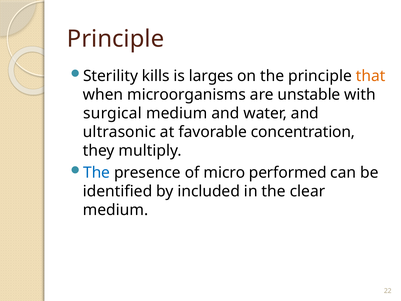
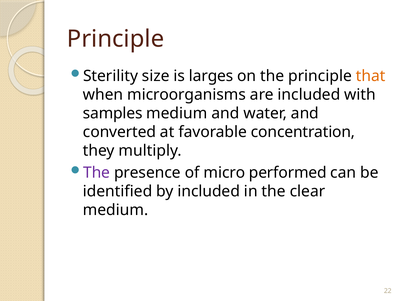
kills: kills -> size (156, 76)
are unstable: unstable -> included (309, 95)
surgical: surgical -> samples (113, 113)
ultrasonic: ultrasonic -> converted (119, 132)
The colour: blue -> purple (97, 173)
